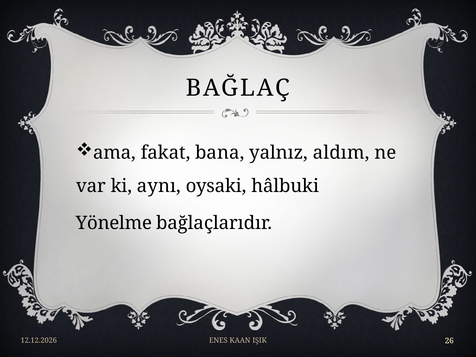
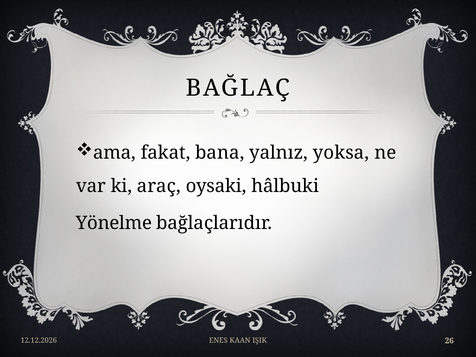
aldım: aldım -> yoksa (341, 153)
aynı: aynı -> araç (159, 186)
